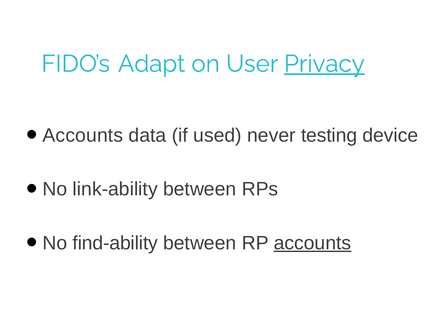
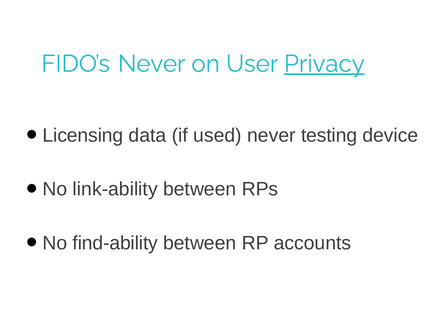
FIDO’s Adapt: Adapt -> Never (152, 64)
Accounts: Accounts -> Licensing (83, 135)
accounts underline: present -> none (312, 243)
